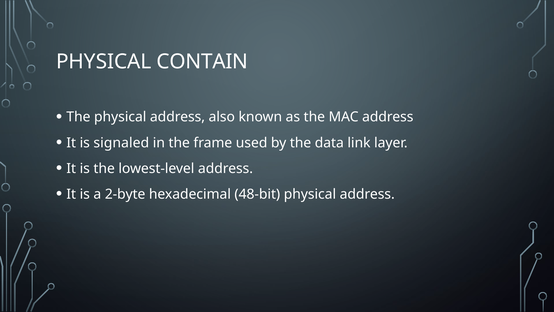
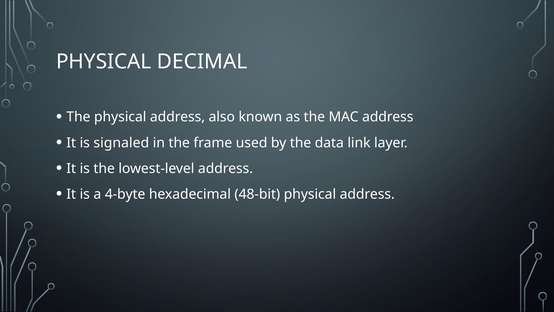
CONTAIN: CONTAIN -> DECIMAL (202, 62)
2-byte: 2-byte -> 4-byte (125, 194)
